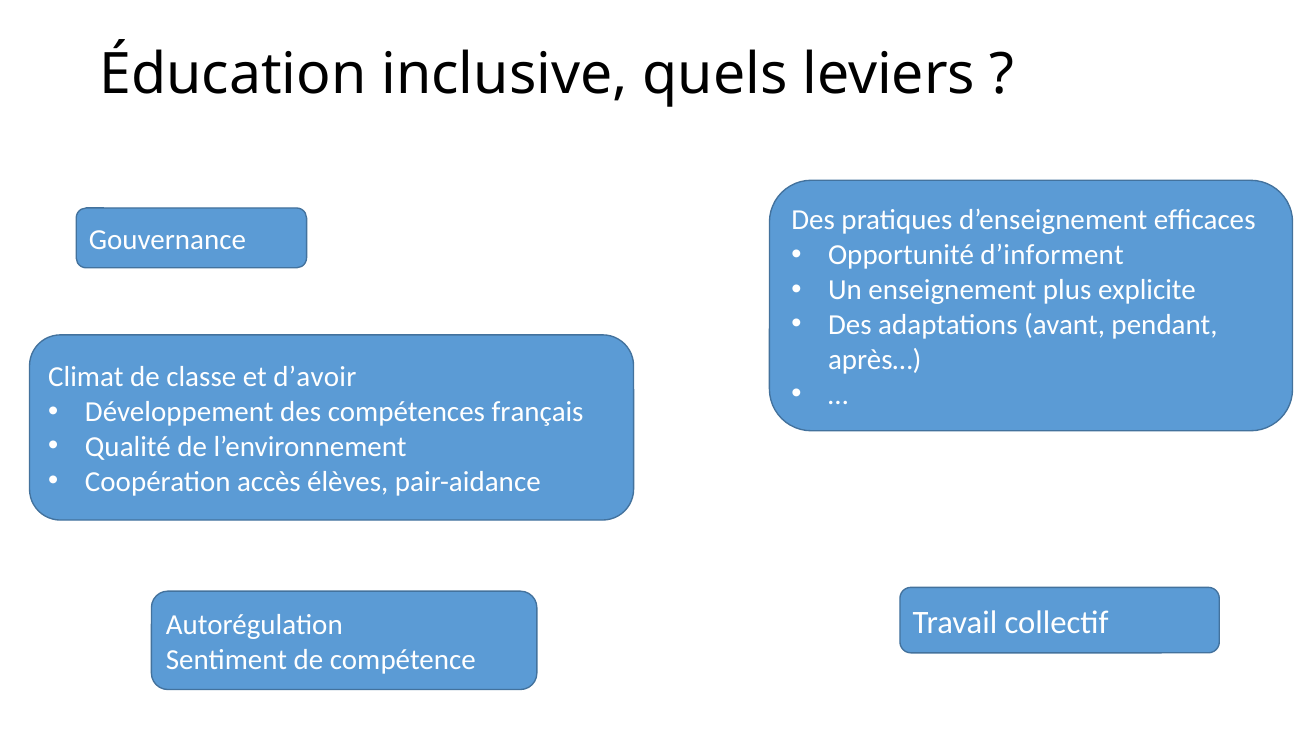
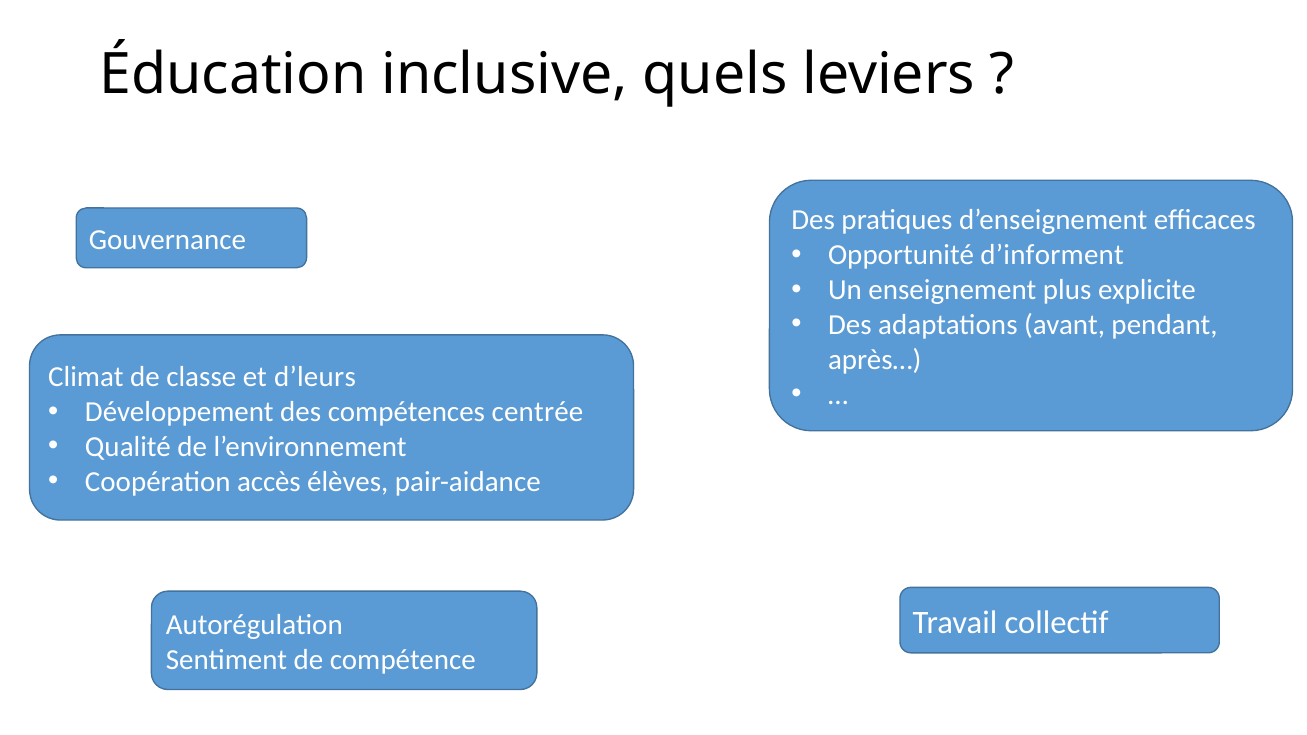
d’avoir: d’avoir -> d’leurs (315, 377)
français: français -> centrée (537, 412)
